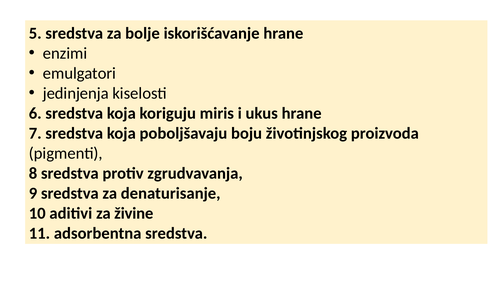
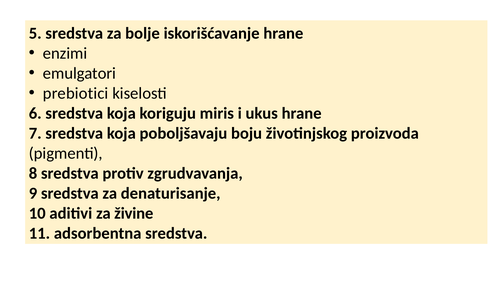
jedinjenja: jedinjenja -> prebiotici (76, 93)
